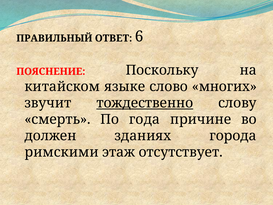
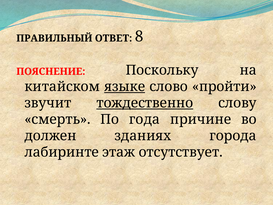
6: 6 -> 8 (139, 36)
языке underline: none -> present (125, 87)
многих: многих -> пройти (224, 87)
римскими: римскими -> лабиринте (62, 152)
